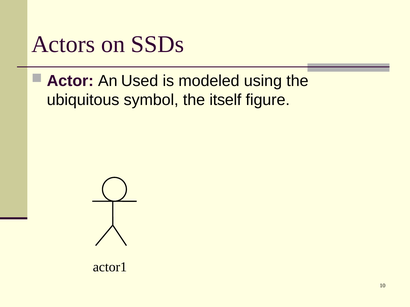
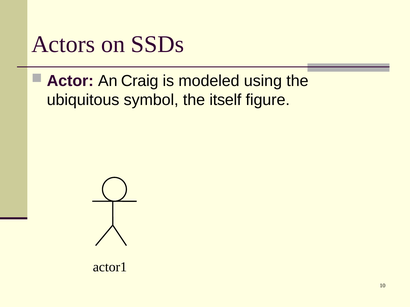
Used: Used -> Craig (140, 81)
